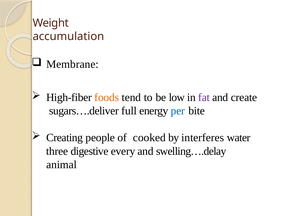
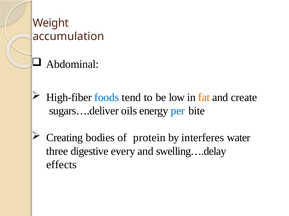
Membrane: Membrane -> Abdominal (72, 64)
foods colour: orange -> blue (107, 98)
fat colour: purple -> orange (204, 98)
full: full -> oils (129, 111)
people: people -> bodies (100, 138)
cooked: cooked -> protein (149, 138)
animal: animal -> effects (61, 165)
